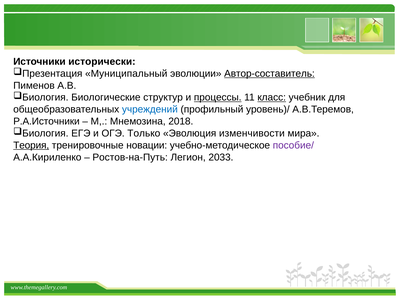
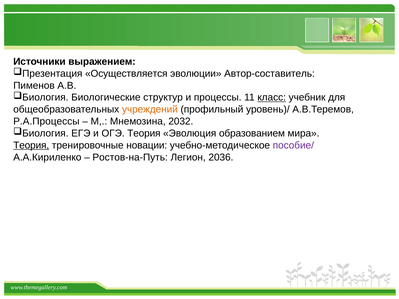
исторически: исторически -> выражением (102, 62)
Муниципальный: Муниципальный -> Осуществляется (126, 74)
Автор-составитель underline: present -> none (269, 74)
процессы underline: present -> none (218, 98)
учреждений colour: blue -> orange (150, 109)
Р.А.Источники: Р.А.Источники -> Р.А.Процессы (46, 121)
2018: 2018 -> 2032 (181, 121)
ОГЭ Только: Только -> Теория (144, 133)
изменчивости: изменчивости -> образованием (252, 133)
2033: 2033 -> 2036 (221, 157)
